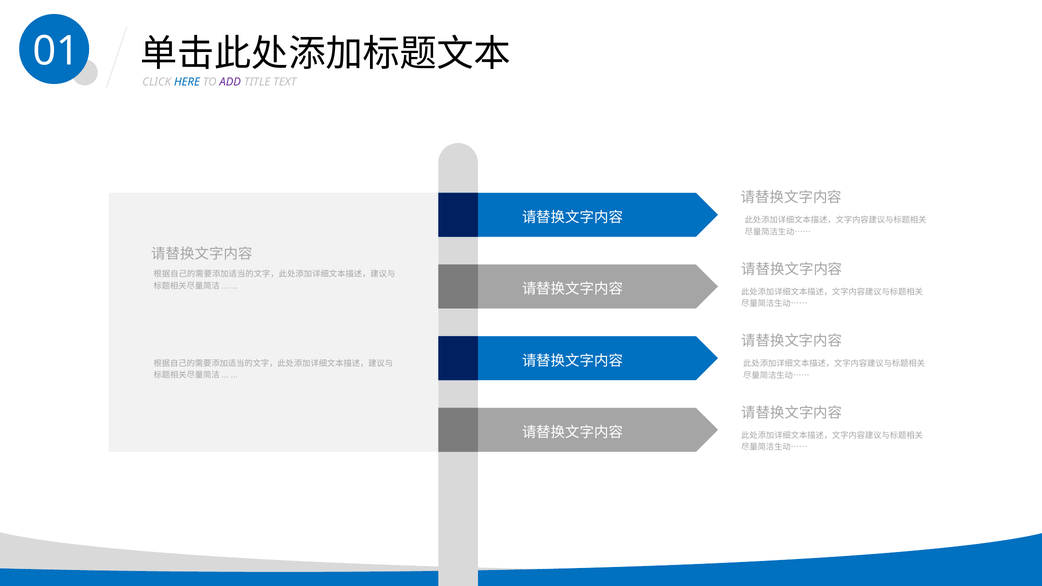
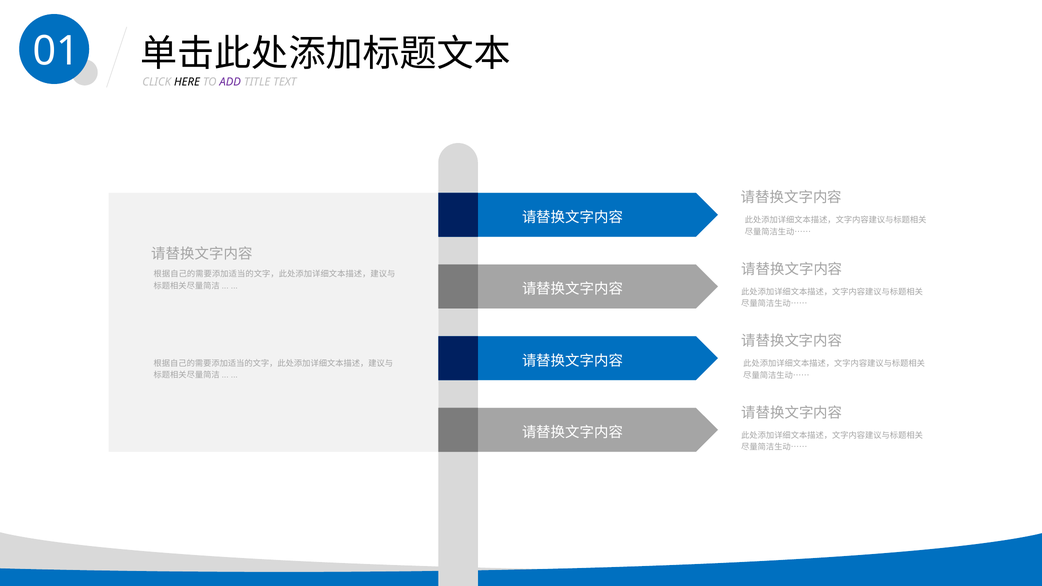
HERE colour: blue -> black (187, 82)
